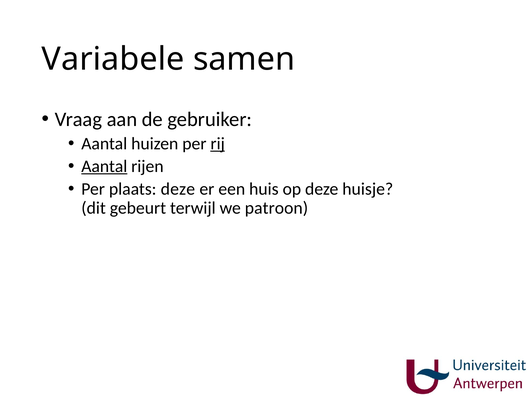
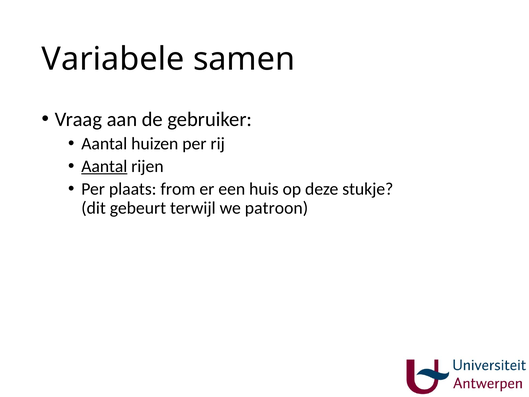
rij underline: present -> none (218, 144)
plaats deze: deze -> from (178, 189)
huisje: huisje -> stukje (368, 189)
